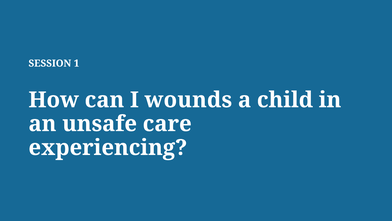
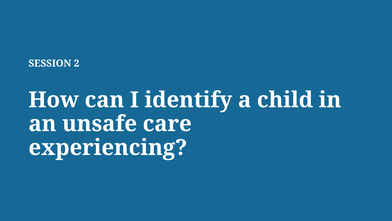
1: 1 -> 2 (77, 63)
wounds: wounds -> identify (188, 100)
